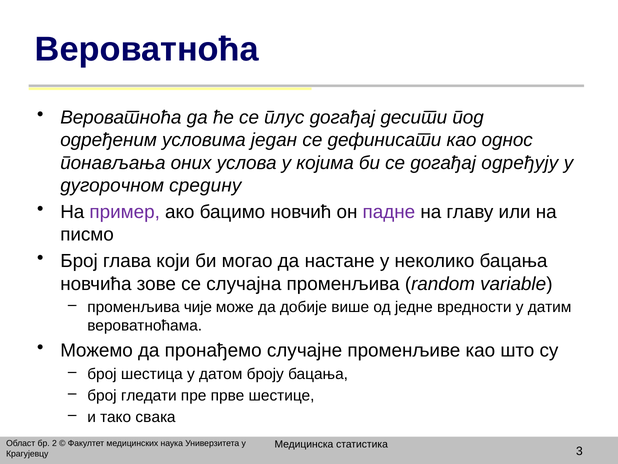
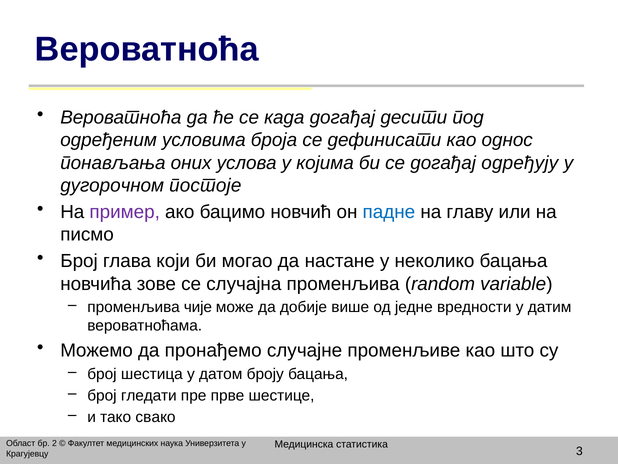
плус: плус -> када (284, 117)
један: један -> броја (274, 140)
средину: средину -> постоје (205, 185)
падне colour: purple -> blue (389, 212)
свака: свака -> свако (156, 417)
